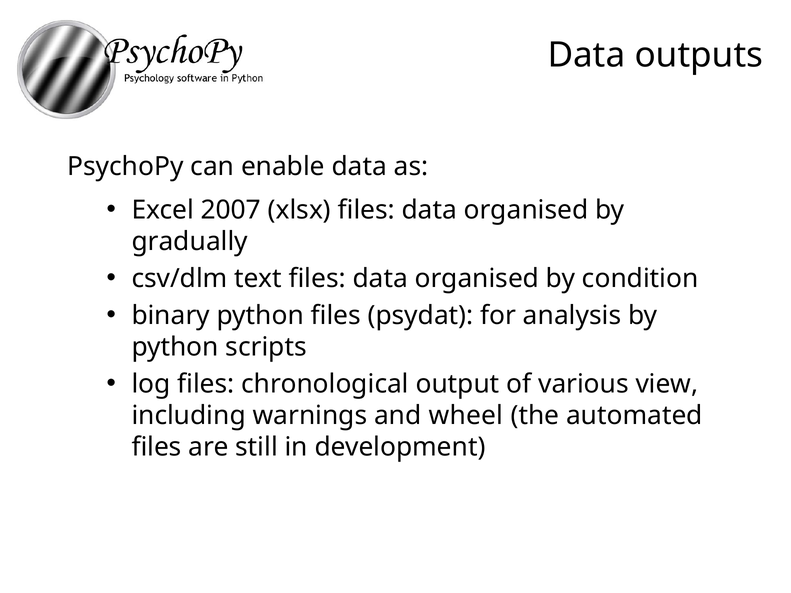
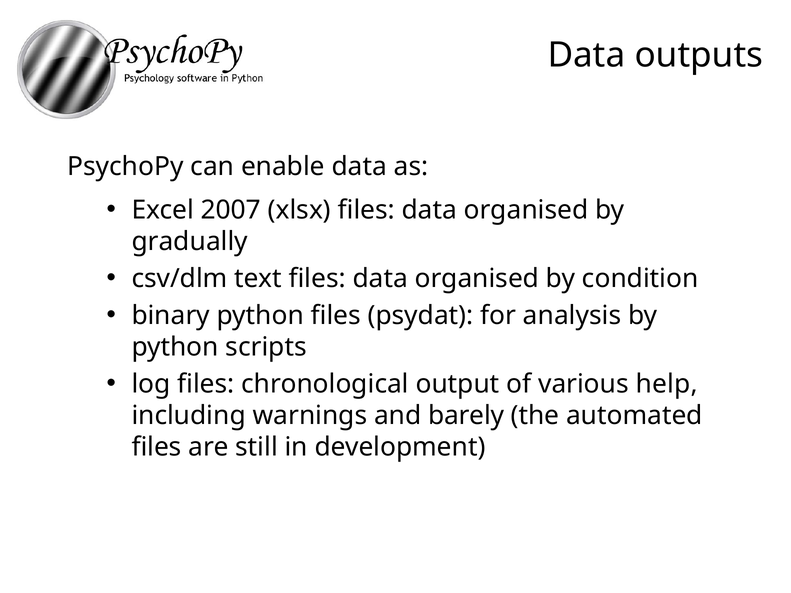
view: view -> help (667, 384)
wheel: wheel -> barely (466, 416)
